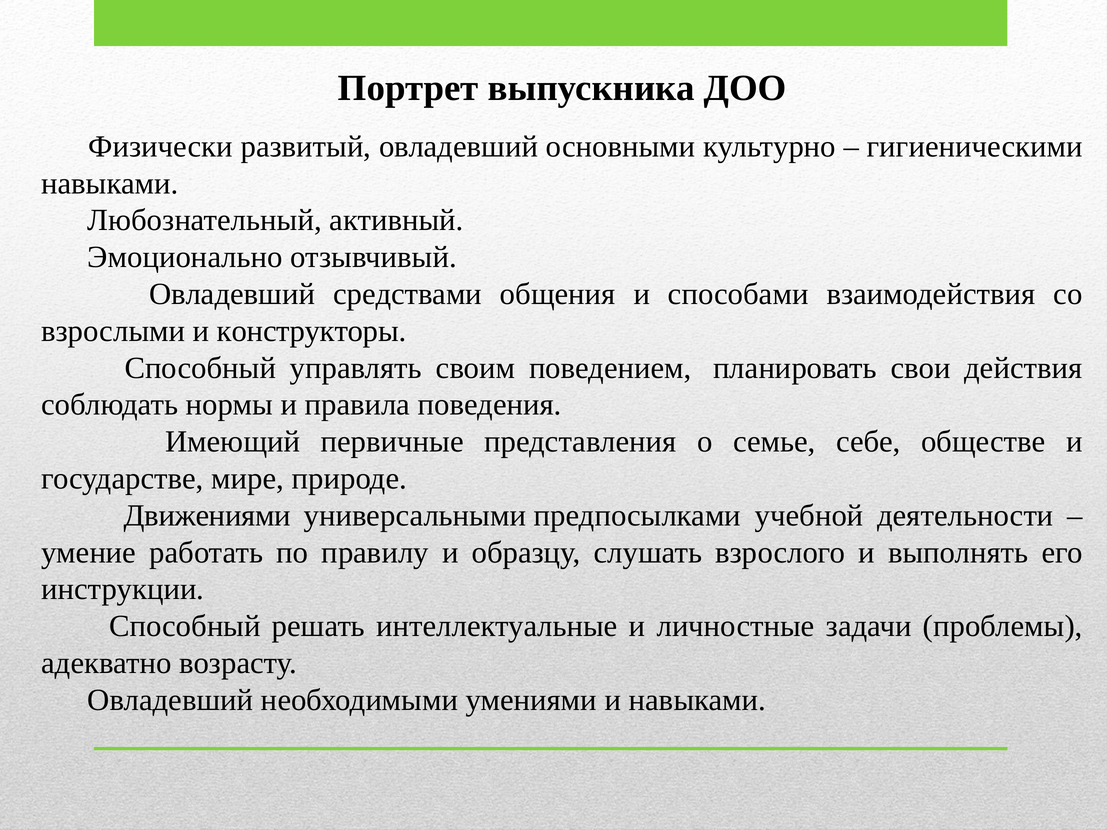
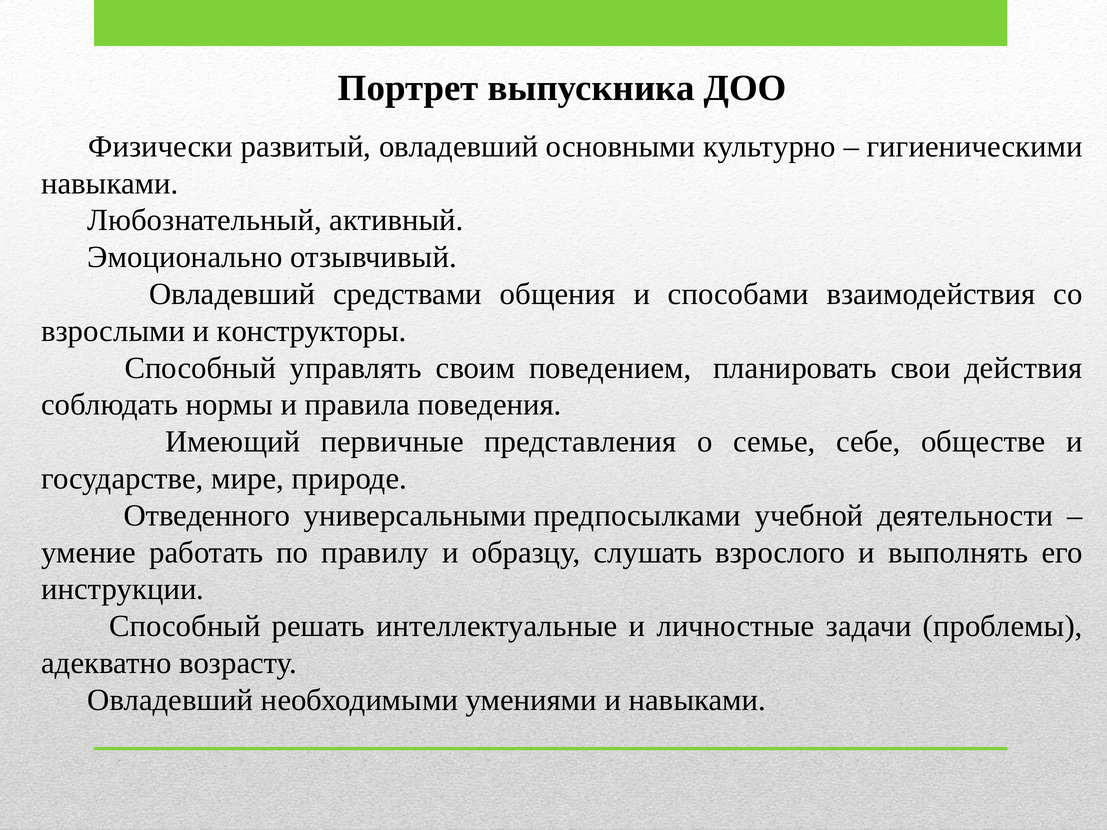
Движениями: Движениями -> Отведенного (207, 516)
